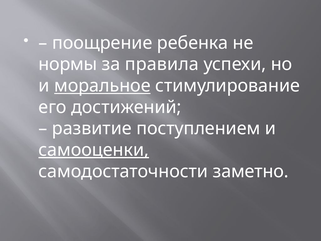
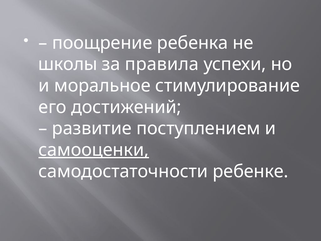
нормы: нормы -> школы (68, 64)
моральное underline: present -> none (102, 86)
заметно: заметно -> ребенке (251, 171)
